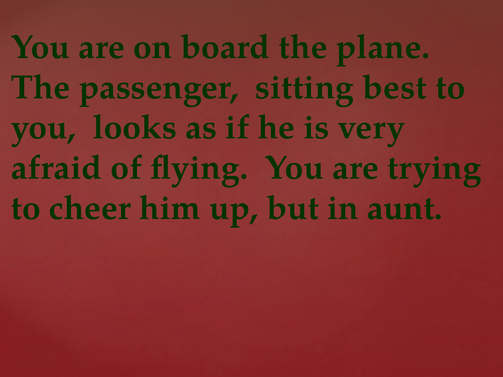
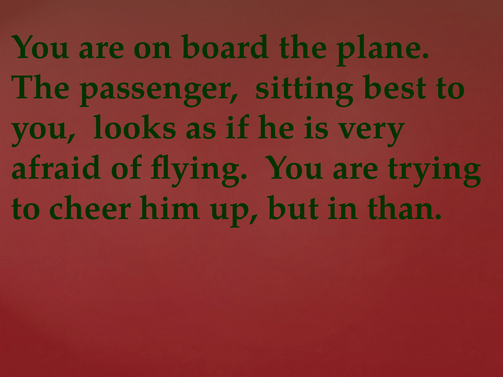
aunt: aunt -> than (405, 208)
